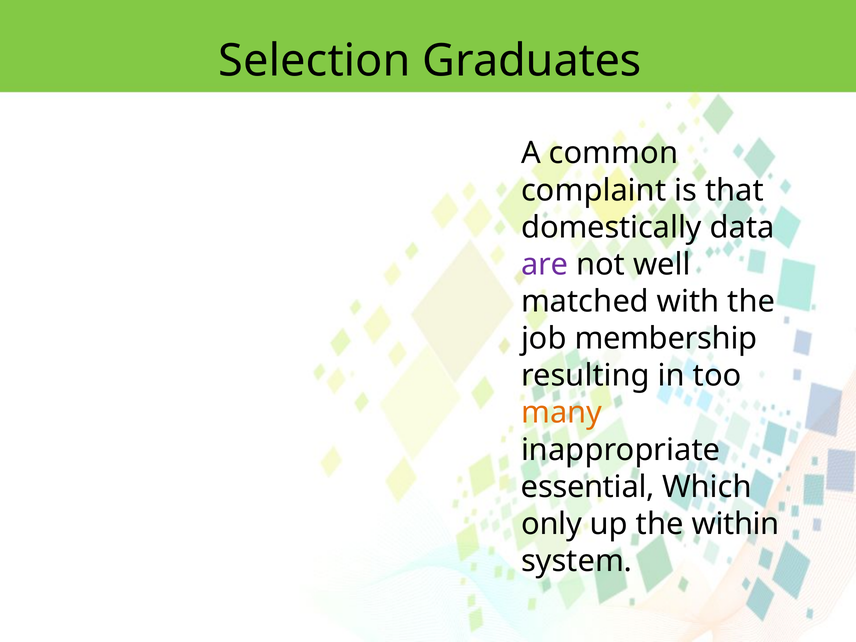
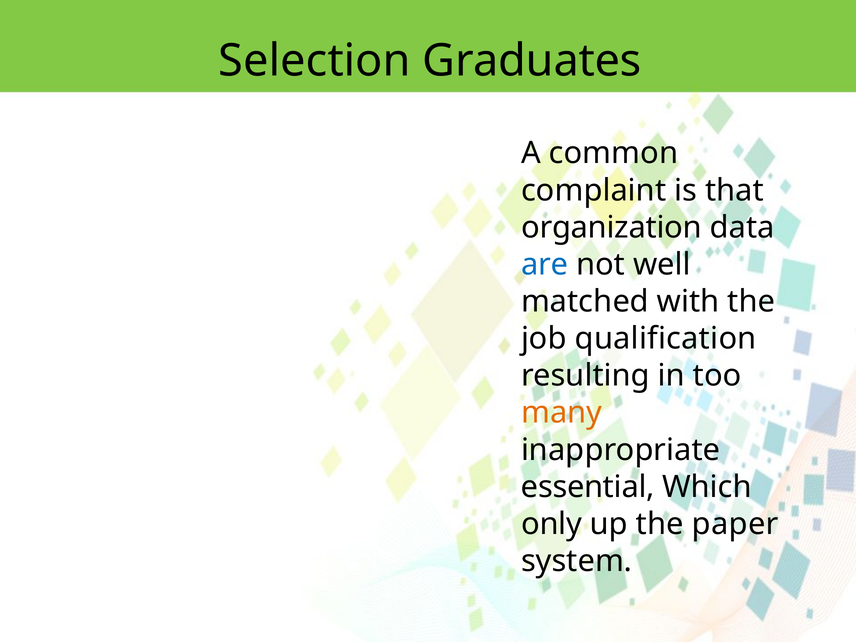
domestically: domestically -> organization (611, 227)
are colour: purple -> blue (545, 264)
membership: membership -> qualification (666, 339)
within: within -> paper (735, 524)
